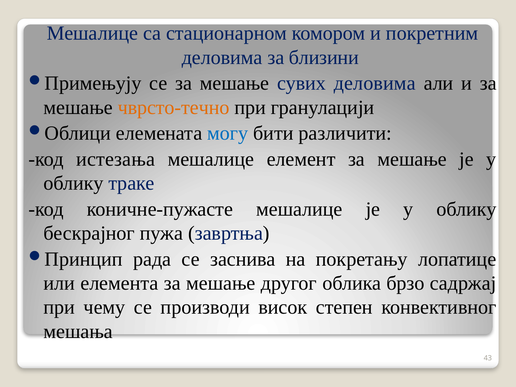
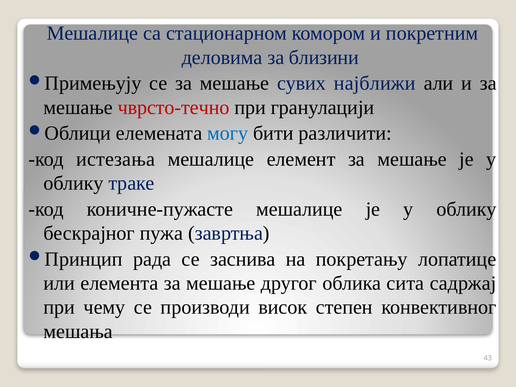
сувих деловима: деловима -> најближи (375, 83)
чврсто-течно colour: orange -> red (174, 107)
брзо: брзо -> сита (405, 283)
